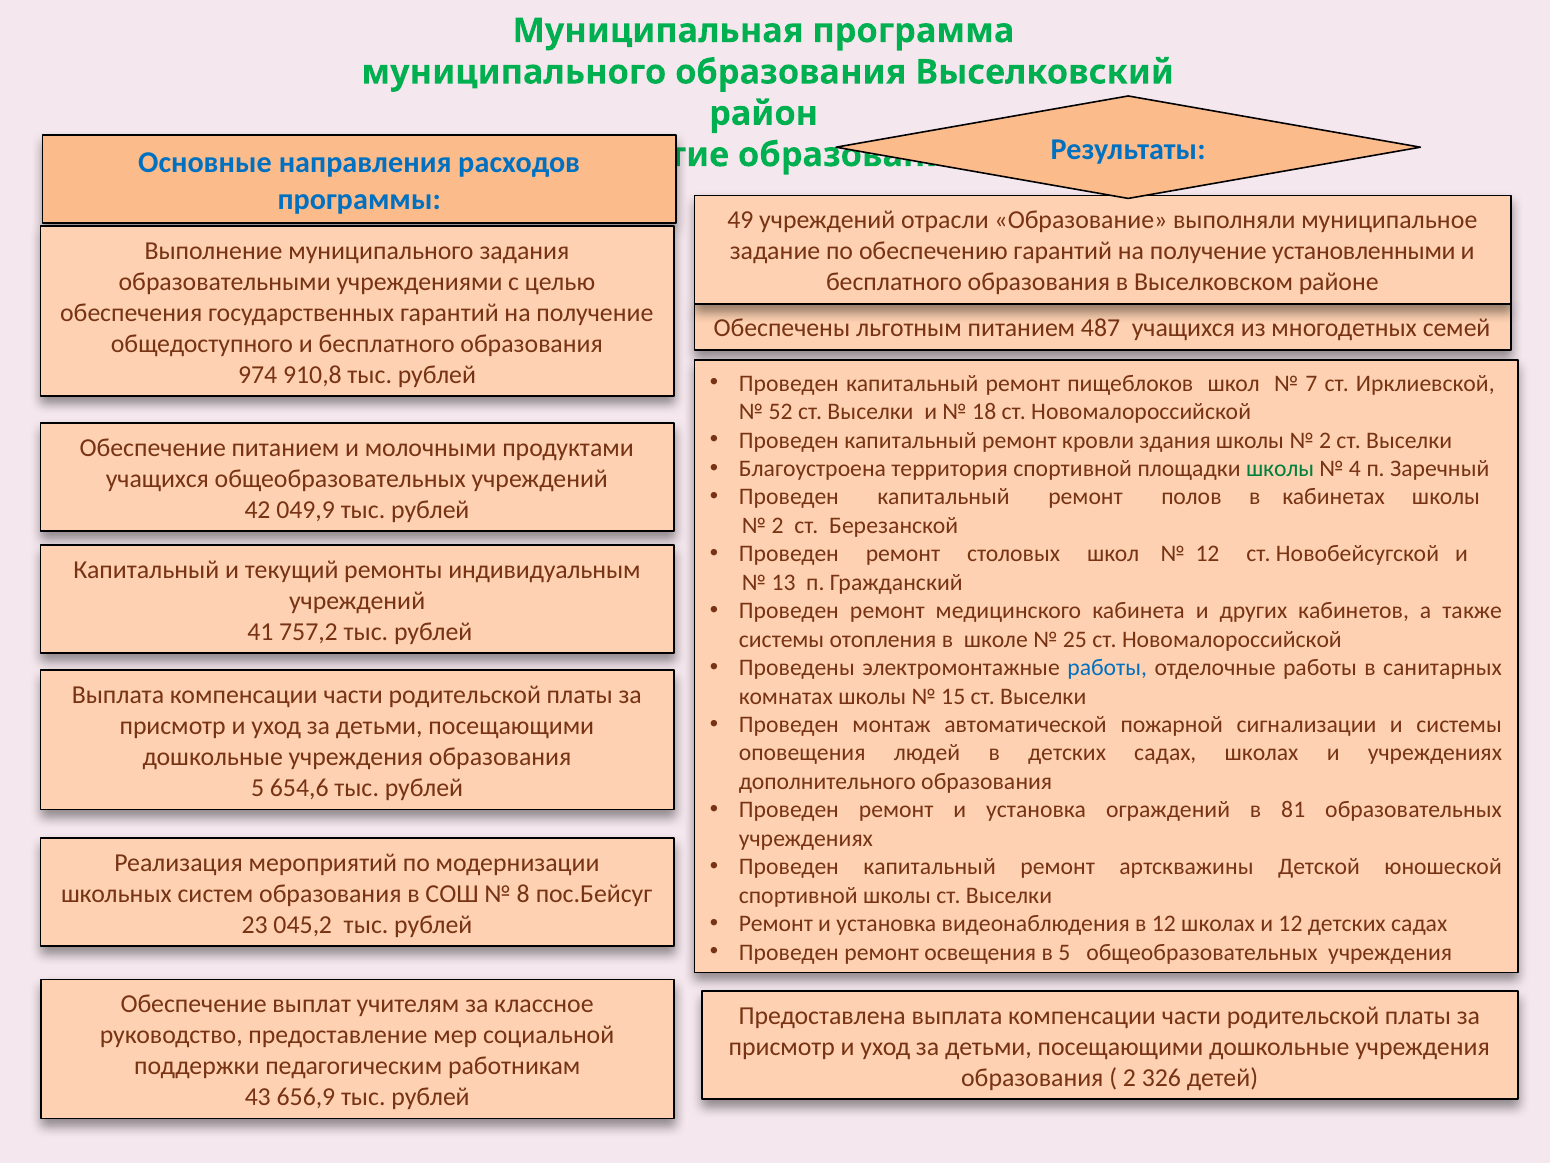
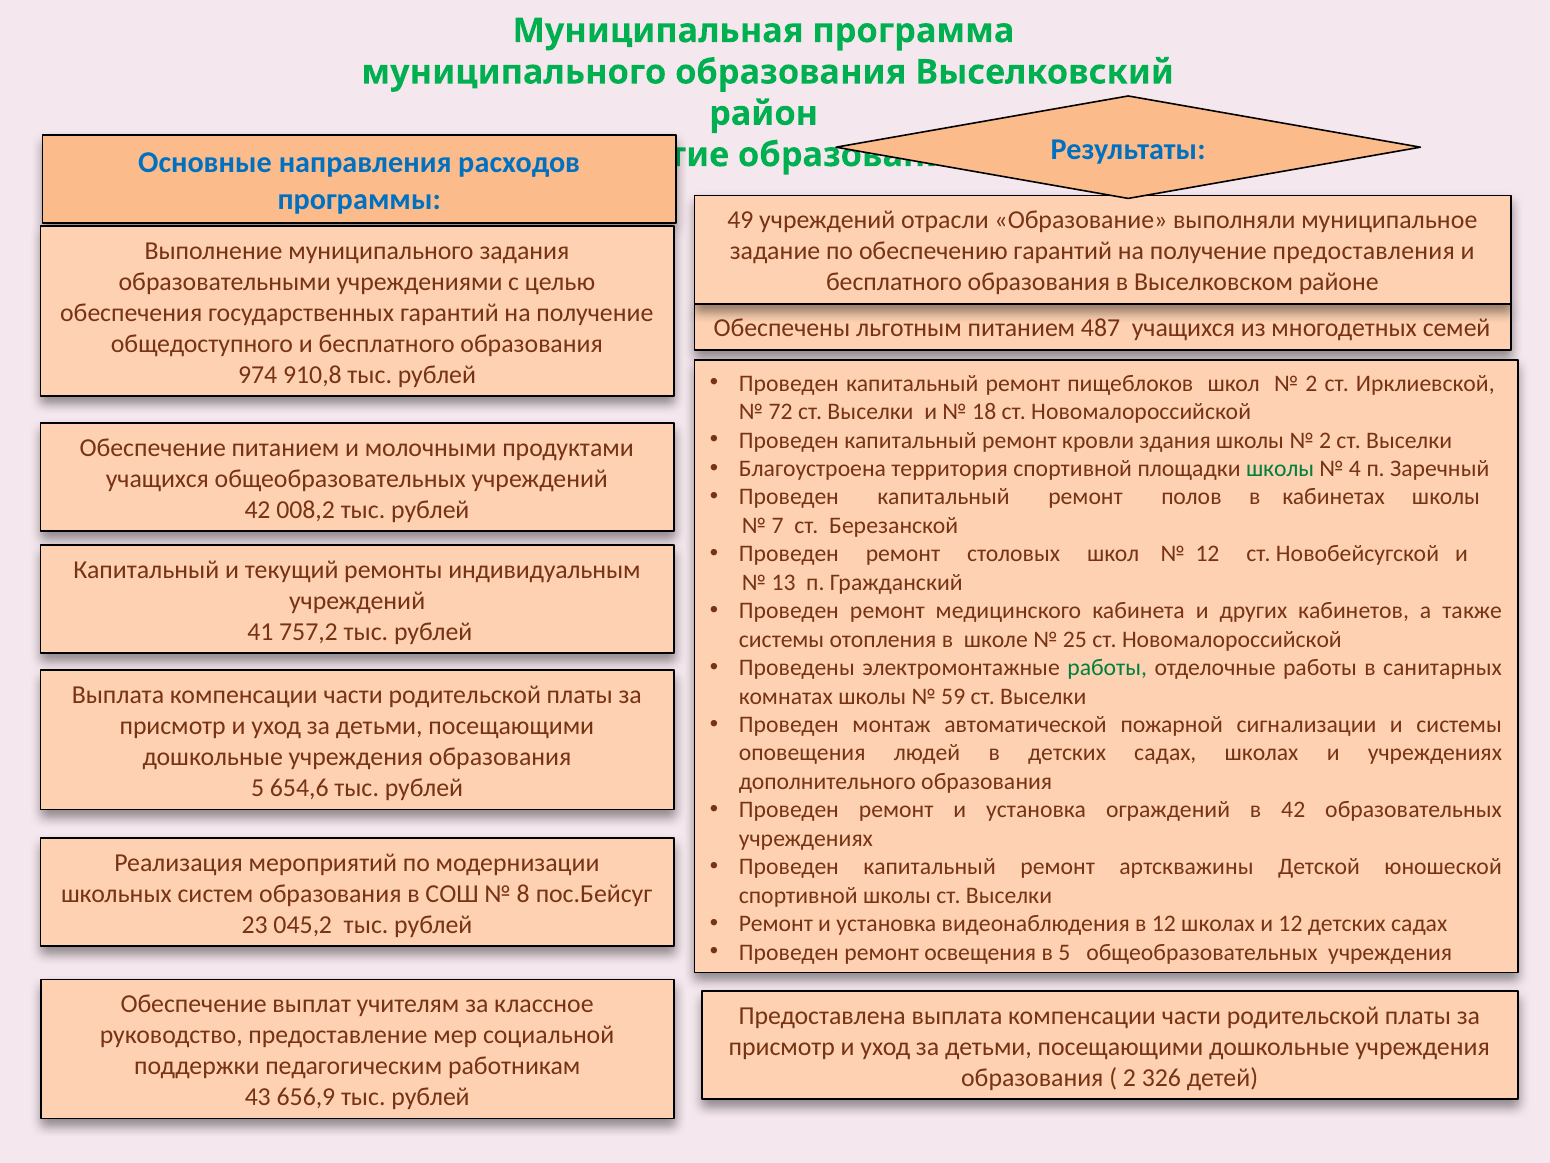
установленными: установленными -> предоставления (1364, 251)
7: 7 -> 2 (1311, 383)
52: 52 -> 72 (781, 412)
049,9: 049,9 -> 008,2 (306, 509)
2: 2 -> 7 (778, 525)
работы colour: blue -> green (1107, 668)
15: 15 -> 59 (953, 696)
в 81: 81 -> 42 (1293, 810)
